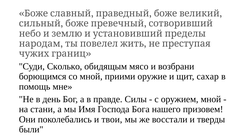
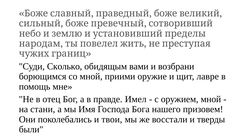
мясо: мясо -> вами (139, 66)
сахар: сахар -> лавре (208, 76)
день: день -> отец (51, 99)
Силы: Силы -> Имел (136, 99)
